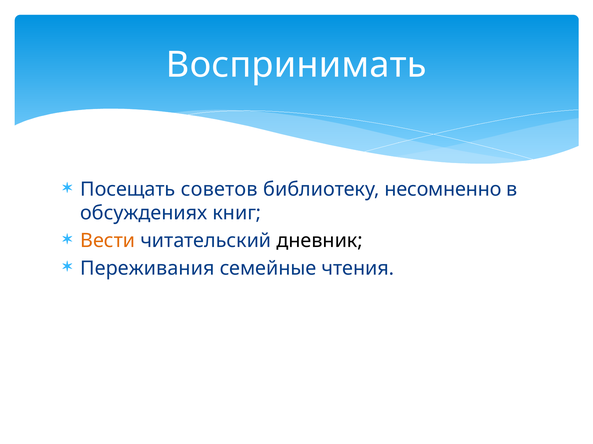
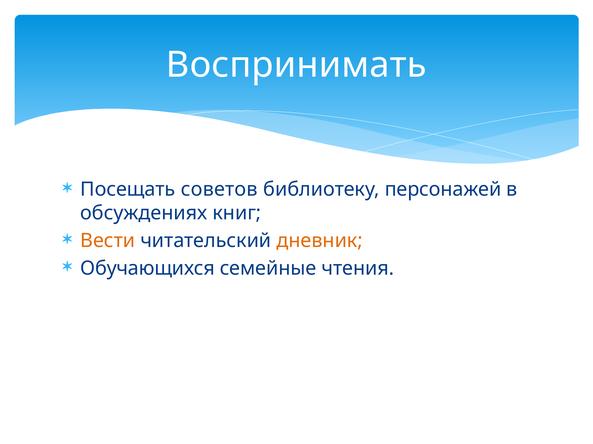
несомненно: несомненно -> персонажей (443, 190)
дневник colour: black -> orange (320, 241)
Переживания: Переживания -> Обучающихся (148, 269)
